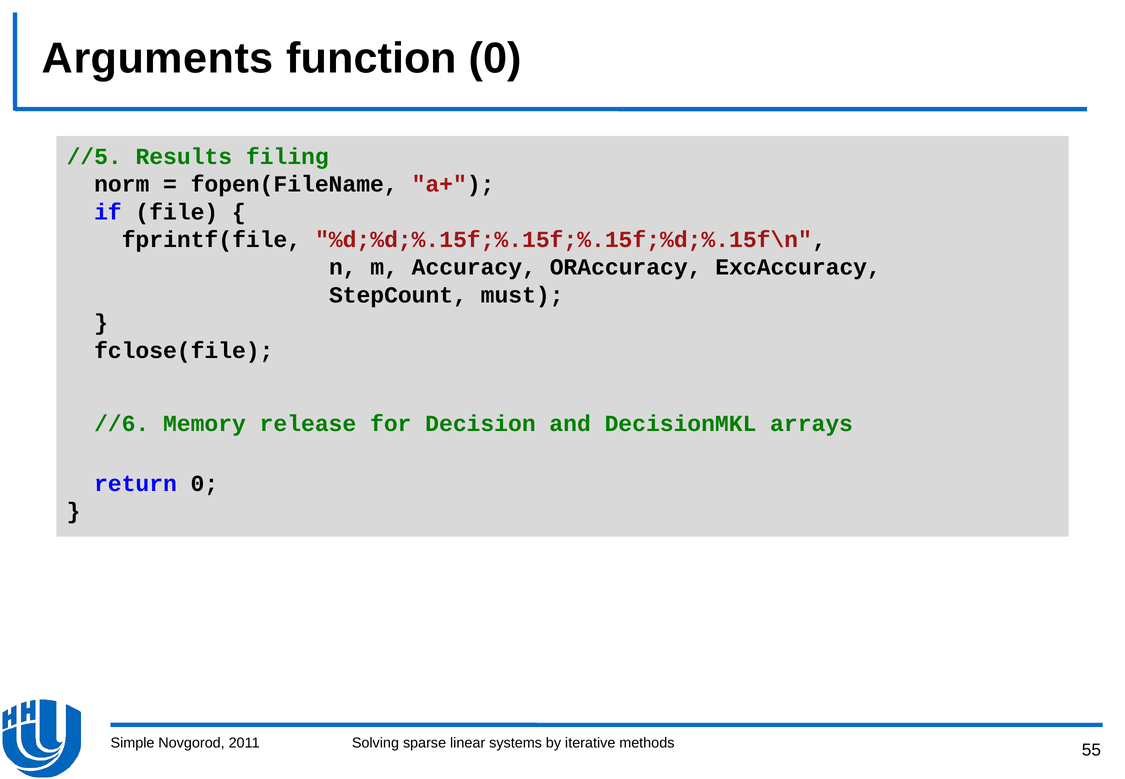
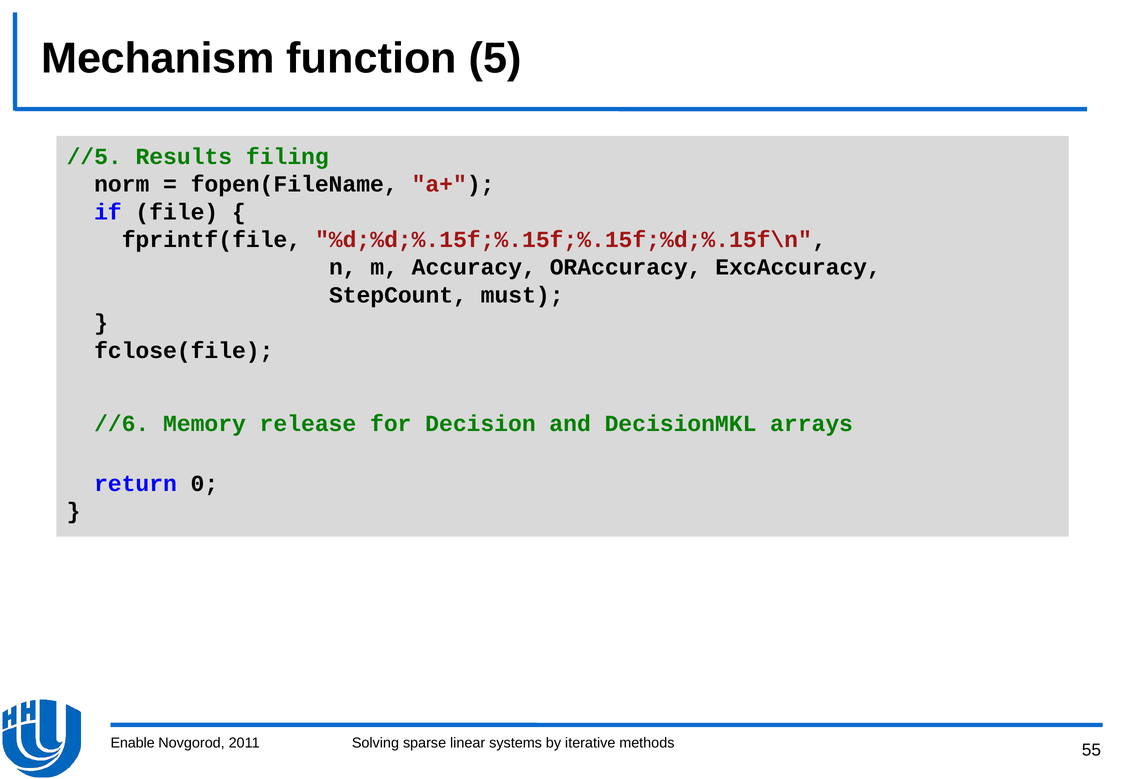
Arguments: Arguments -> Mechanism (158, 59)
function 0: 0 -> 5 (495, 59)
Simple: Simple -> Enable (133, 743)
